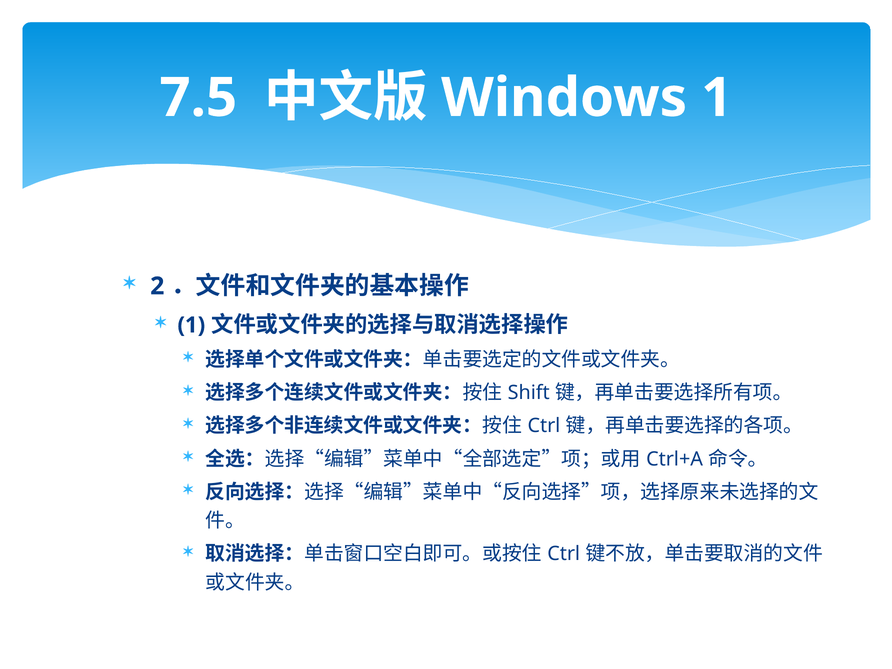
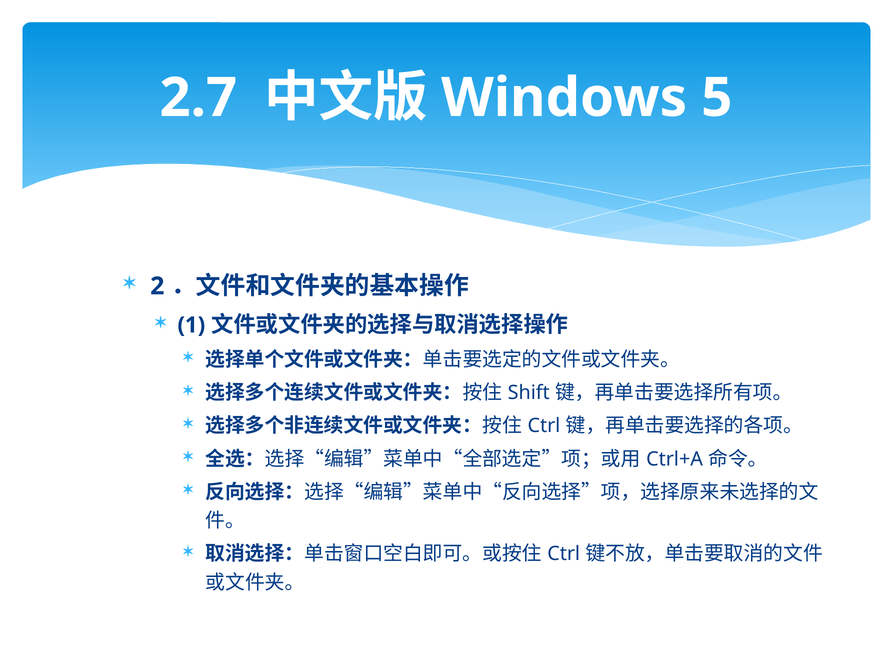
7.5: 7.5 -> 2.7 (198, 98)
1: 1 -> 5 (717, 98)
